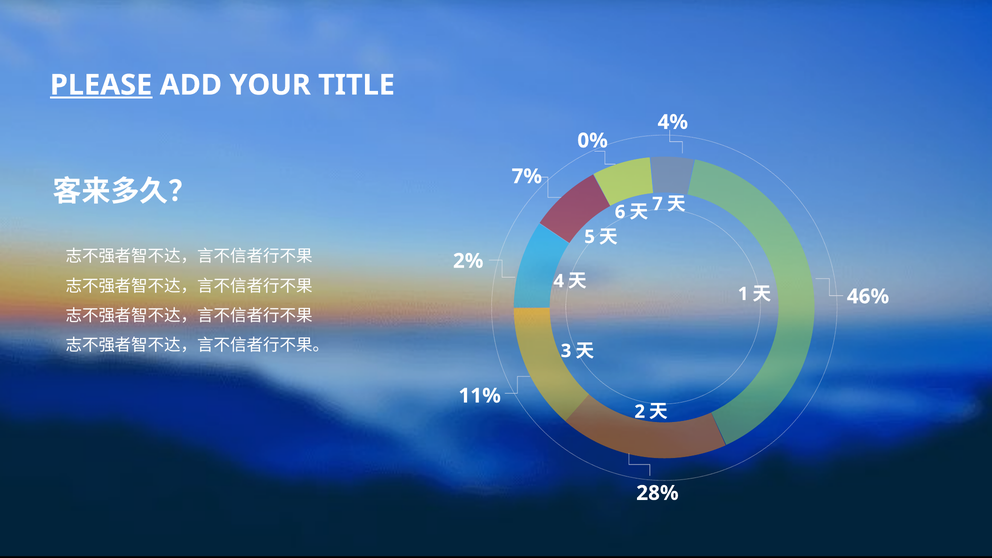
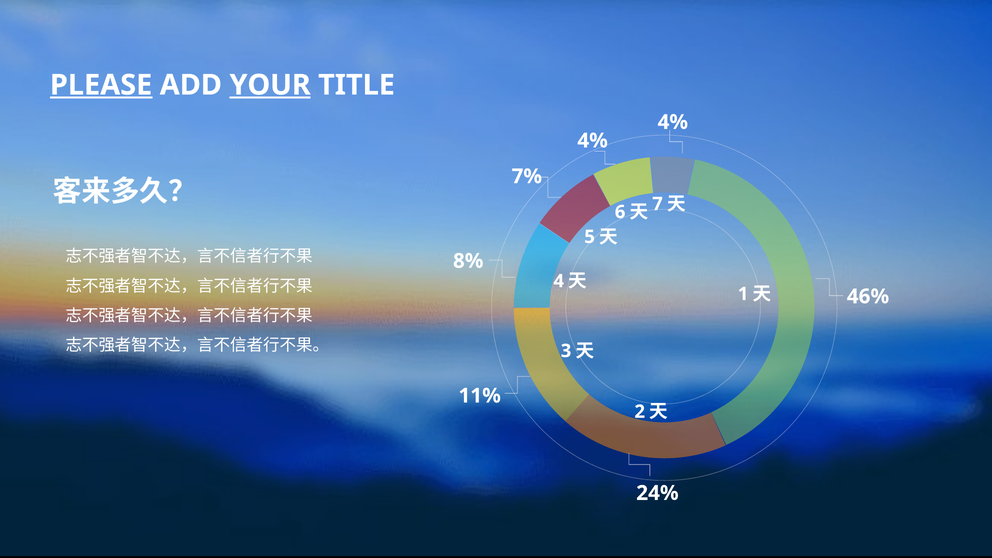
YOUR underline: none -> present (270, 85)
0%: 0% -> 4% (593, 141)
2%: 2% -> 8% (468, 261)
28%: 28% -> 24% (657, 493)
